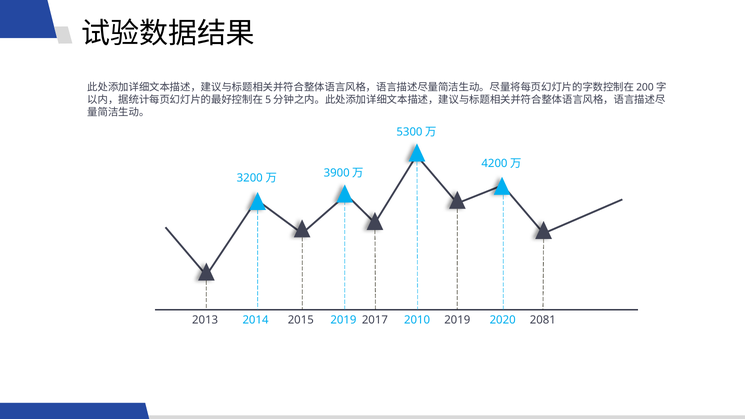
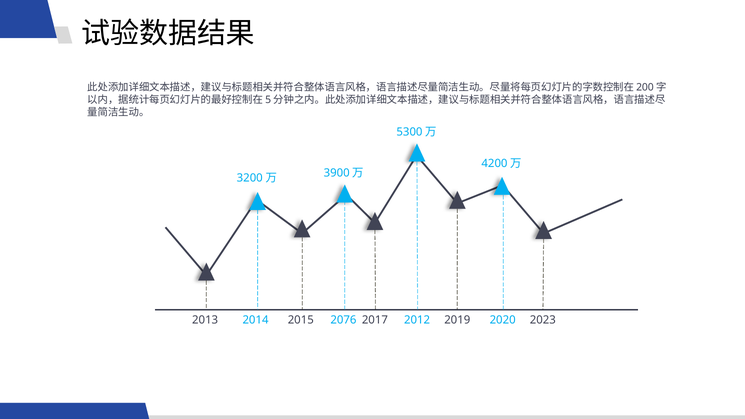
2019: 2019 -> 2076 (343, 320)
2010: 2010 -> 2012 (417, 320)
2081: 2081 -> 2023 (543, 320)
